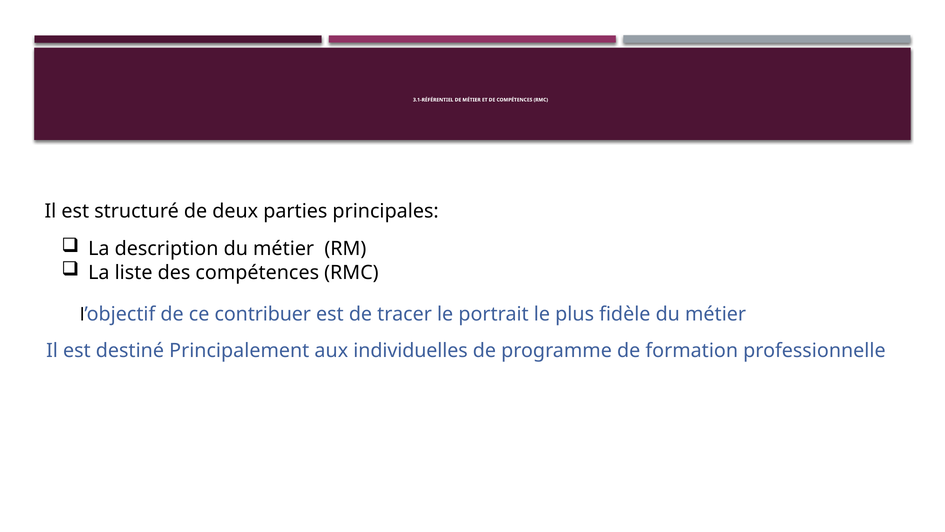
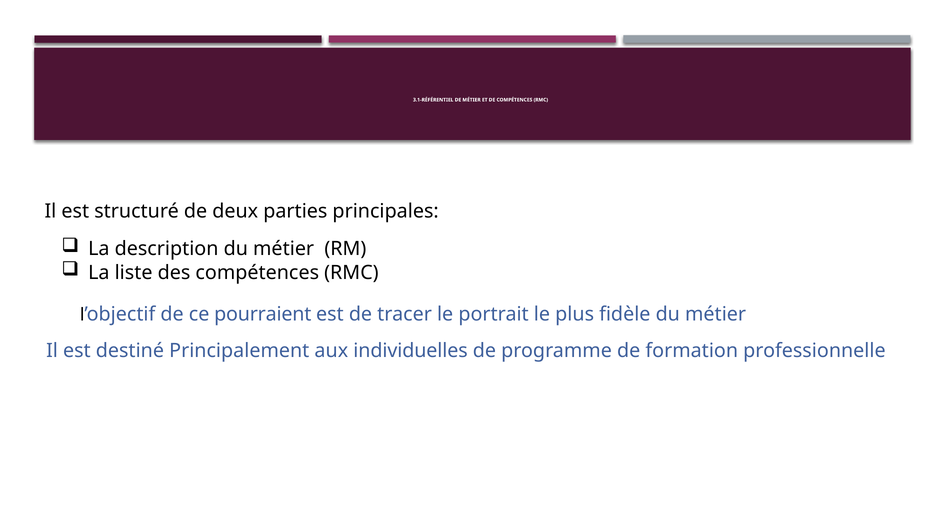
contribuer: contribuer -> pourraient (263, 314)
